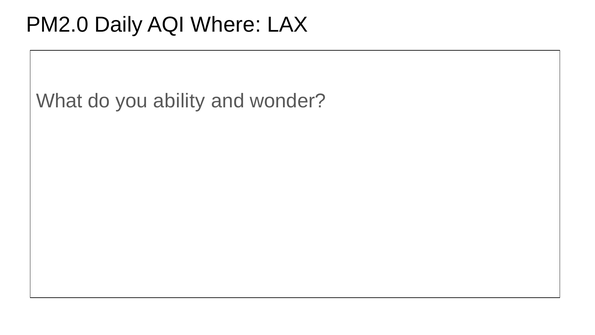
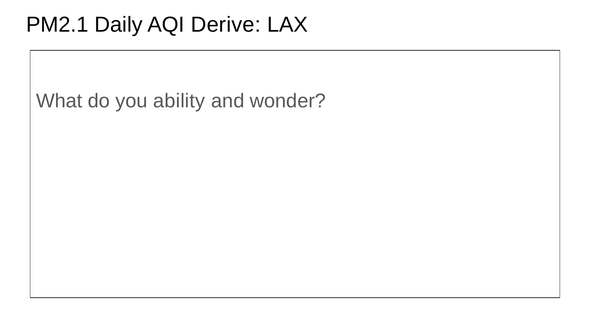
PM2.0: PM2.0 -> PM2.1 (57, 25)
Where: Where -> Derive (226, 25)
